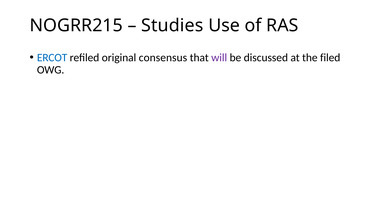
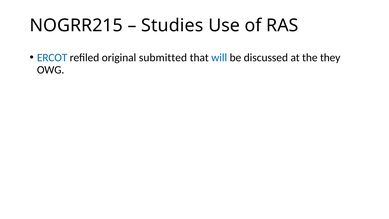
consensus: consensus -> submitted (163, 58)
will colour: purple -> blue (219, 58)
filed: filed -> they (330, 58)
